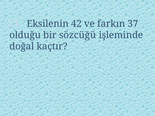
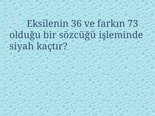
42: 42 -> 36 (76, 24)
37: 37 -> 73 (133, 24)
doğal: doğal -> siyah (22, 46)
